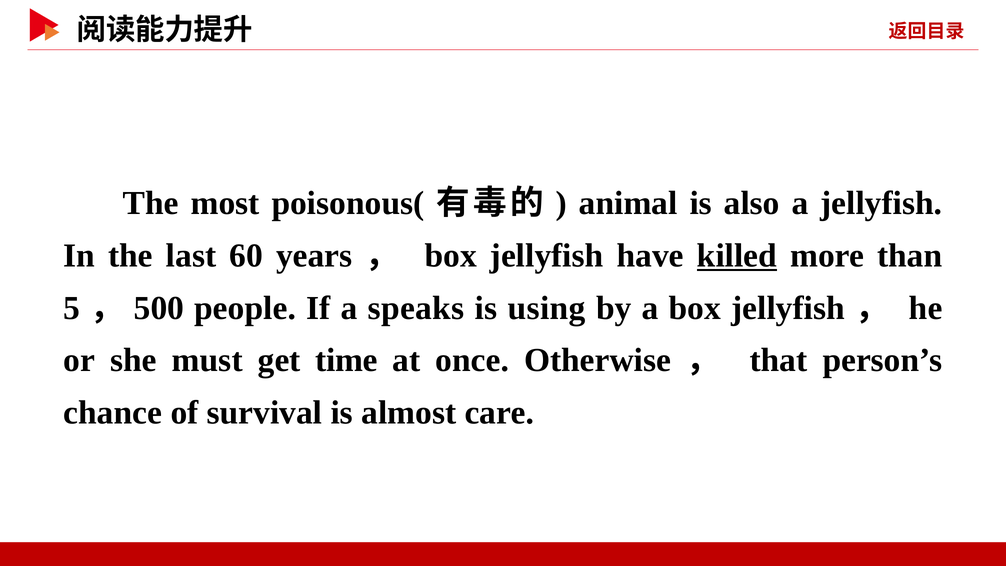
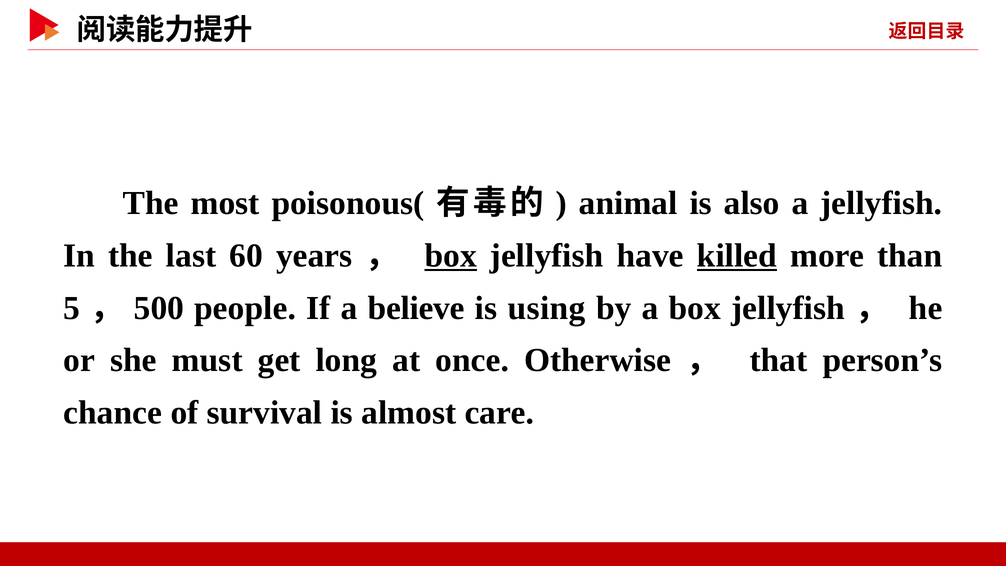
box underline: none -> present (451, 256)
speaks: speaks -> believe (416, 308)
time: time -> long (346, 360)
